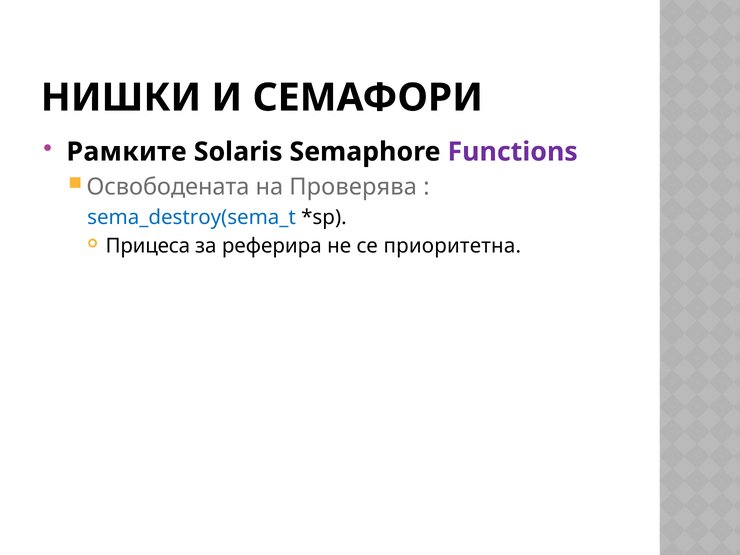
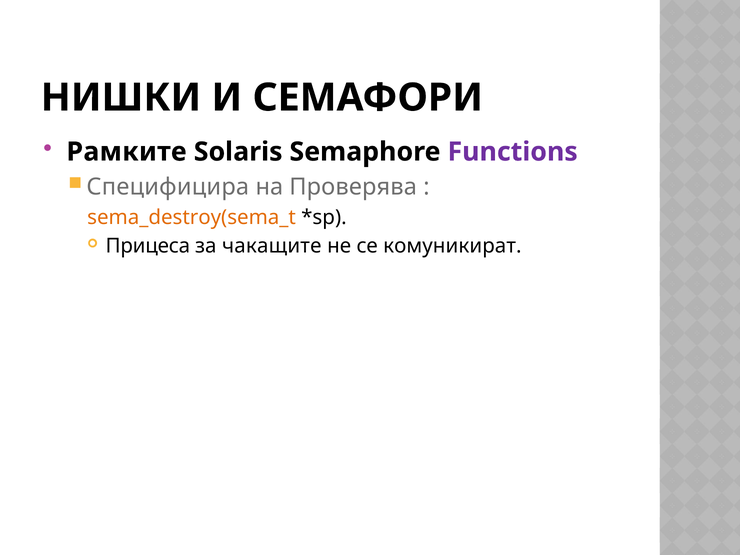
Освободената: Освободената -> Специфицира (168, 187)
sema_destroy(sema_t colour: blue -> orange (192, 217)
реферира: реферира -> чакащите (272, 246)
приоритетна: приоритетна -> комуникират (452, 246)
